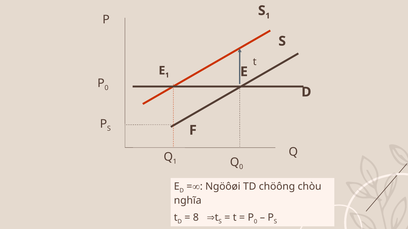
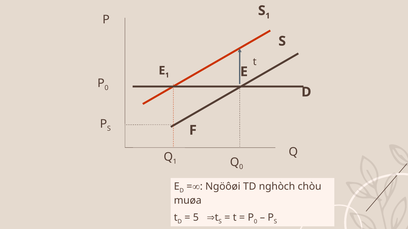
chöông: chöông -> nghòch (277, 187)
nghĩa: nghĩa -> muøa (188, 201)
8: 8 -> 5 (196, 218)
